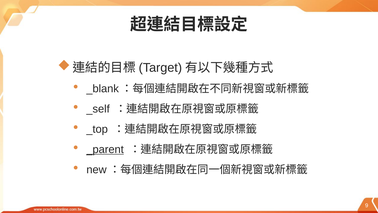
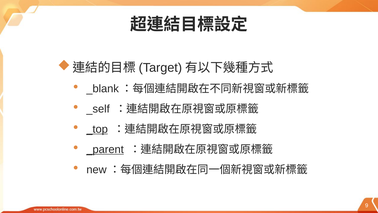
_top underline: none -> present (97, 129)
